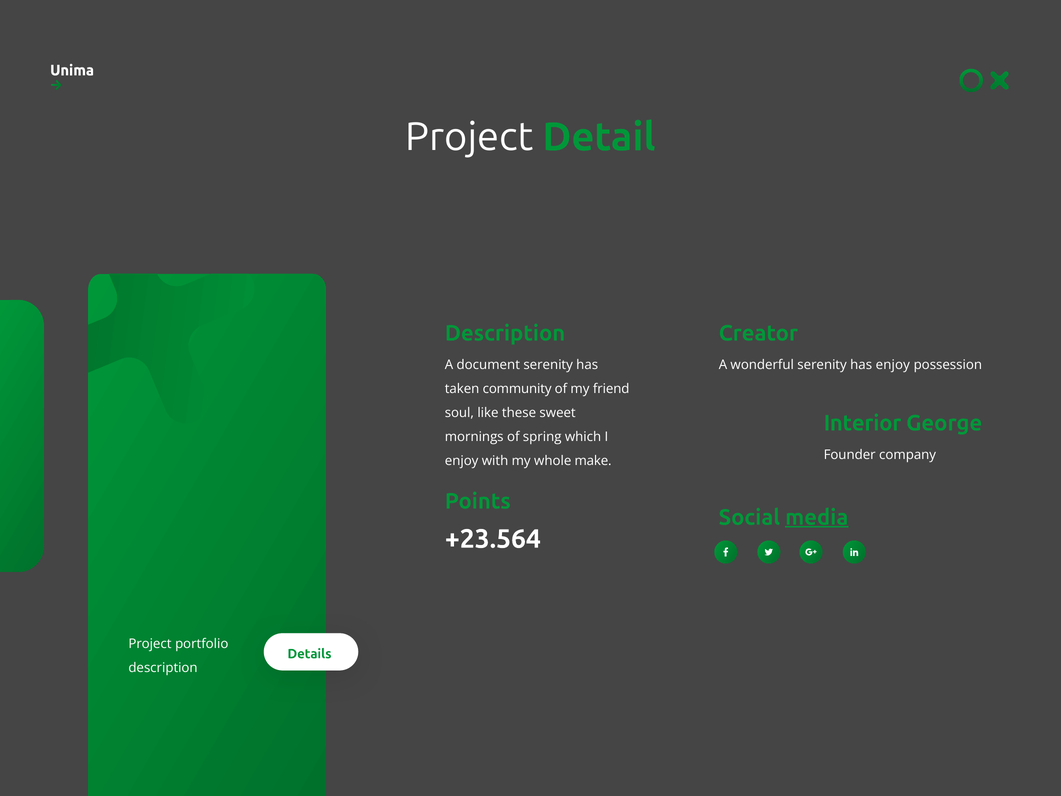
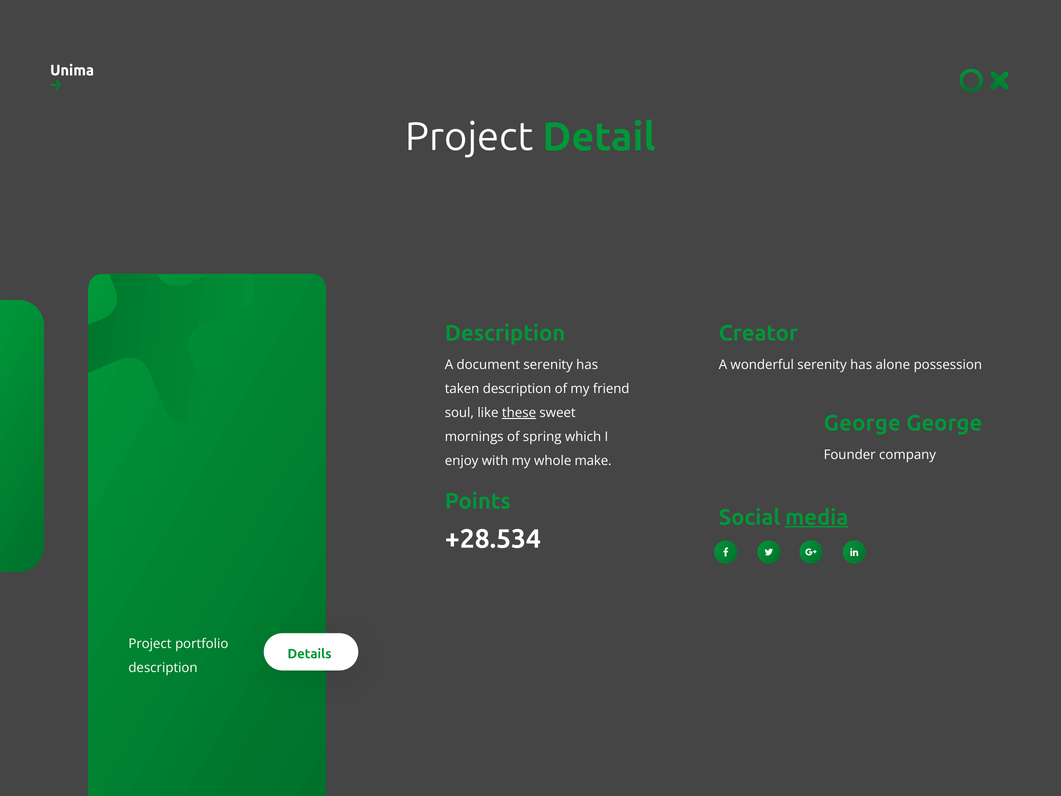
has enjoy: enjoy -> alone (893, 365)
taken community: community -> description (517, 389)
these underline: none -> present (519, 413)
Interior: Interior -> George (862, 423)
+23.564: +23.564 -> +28.534 (493, 539)
